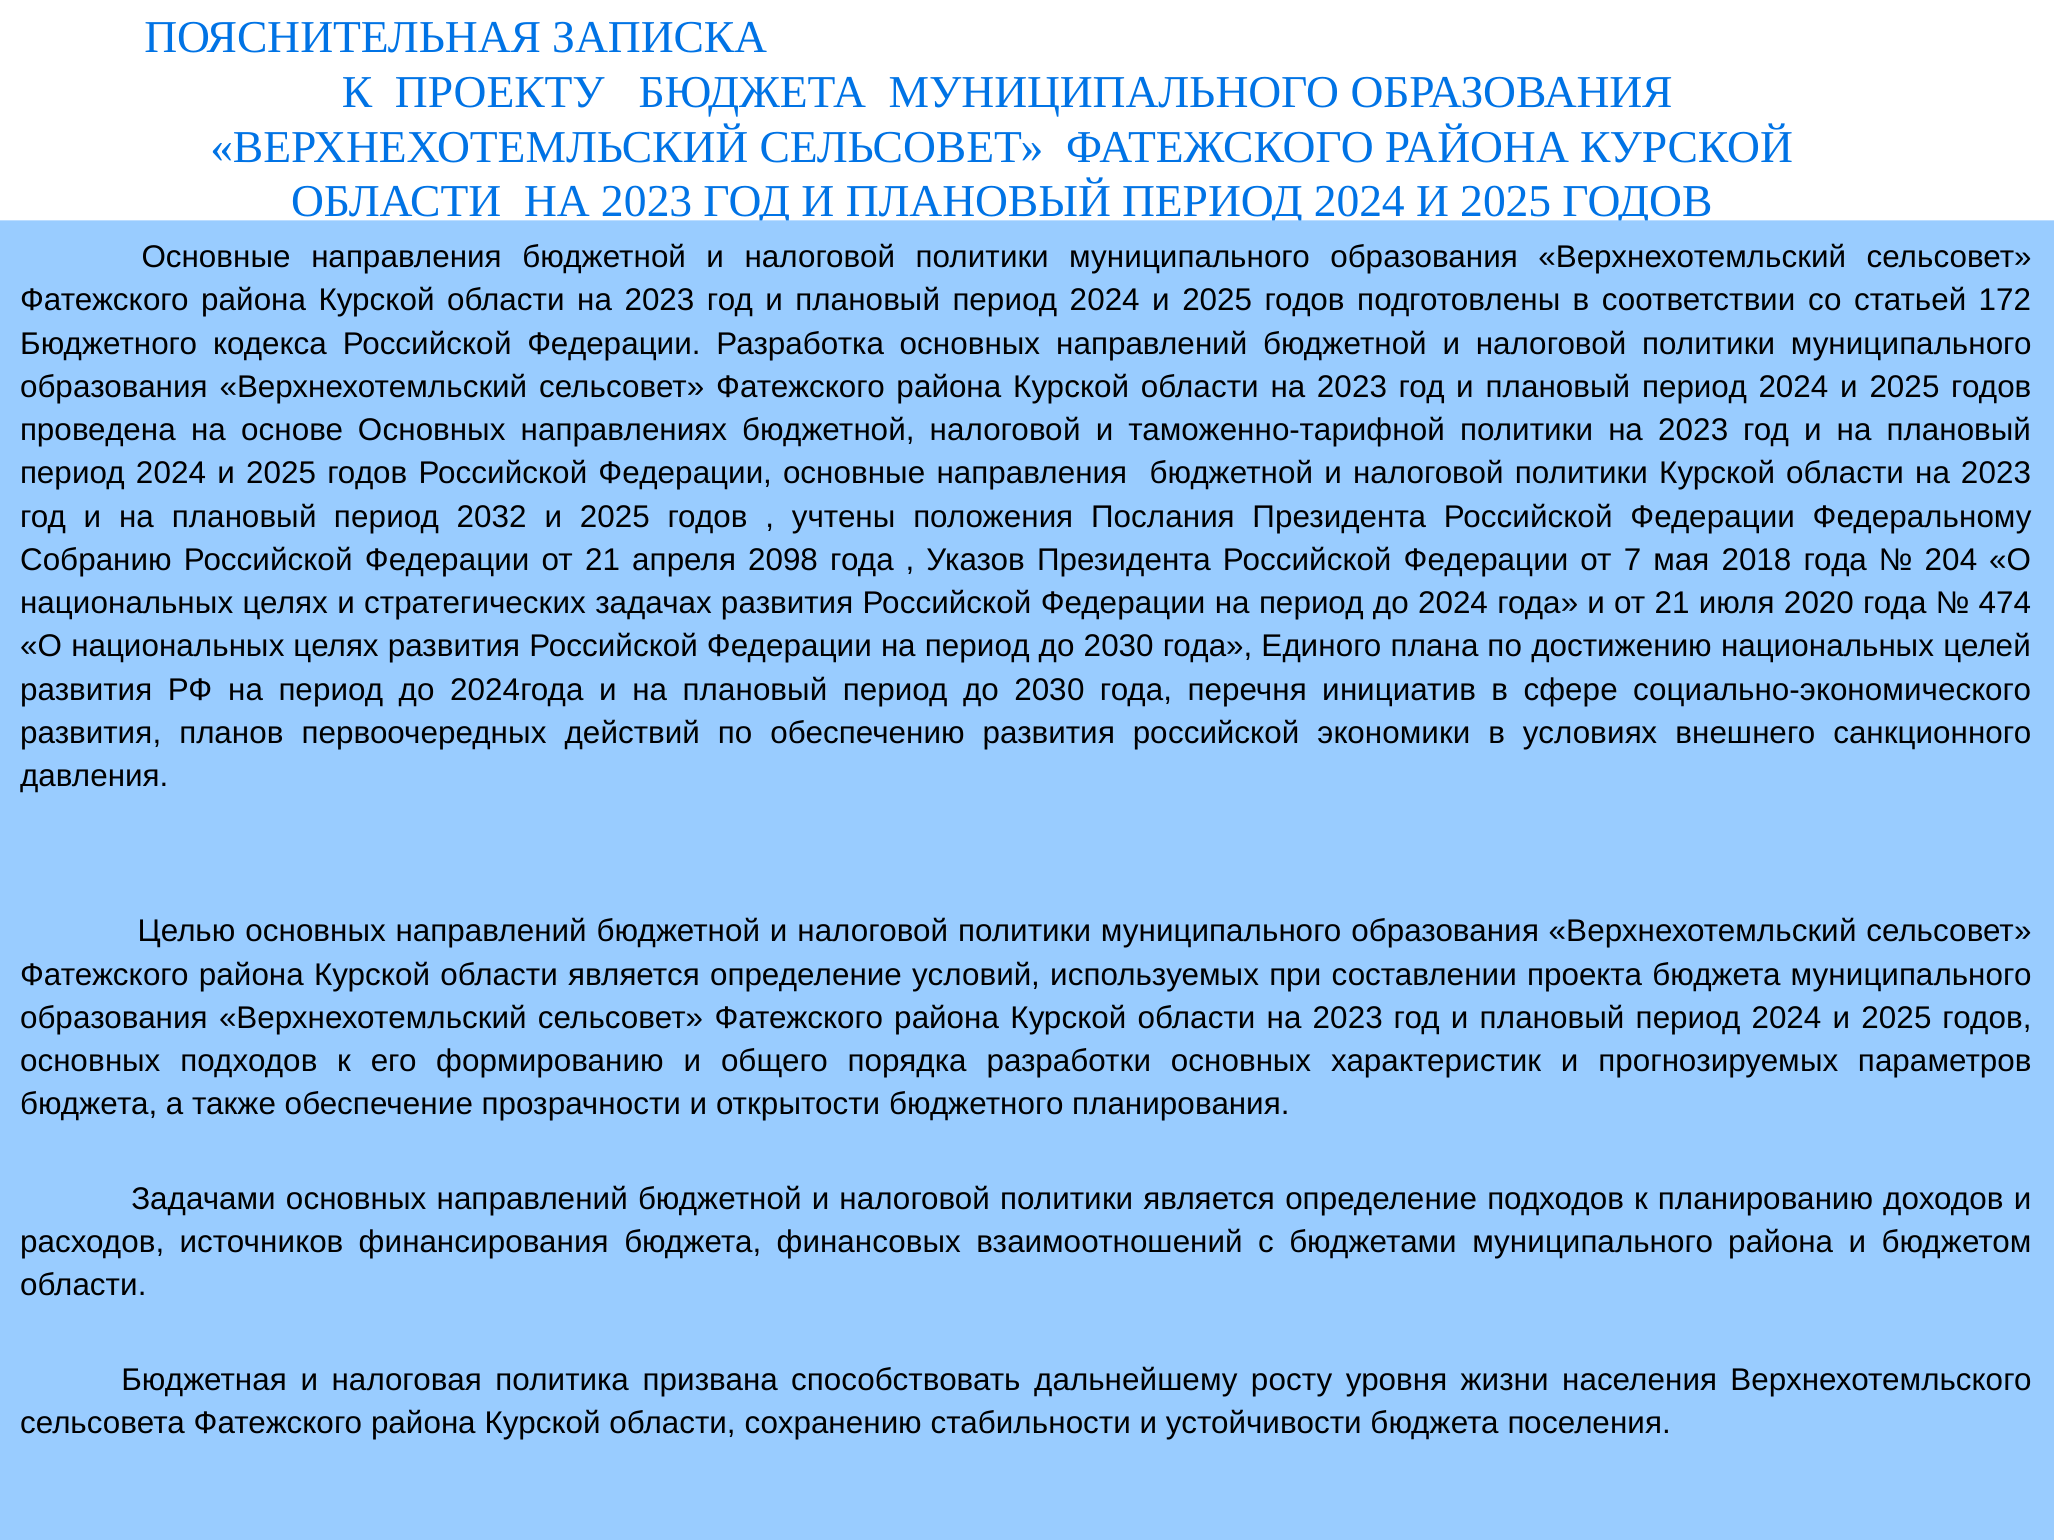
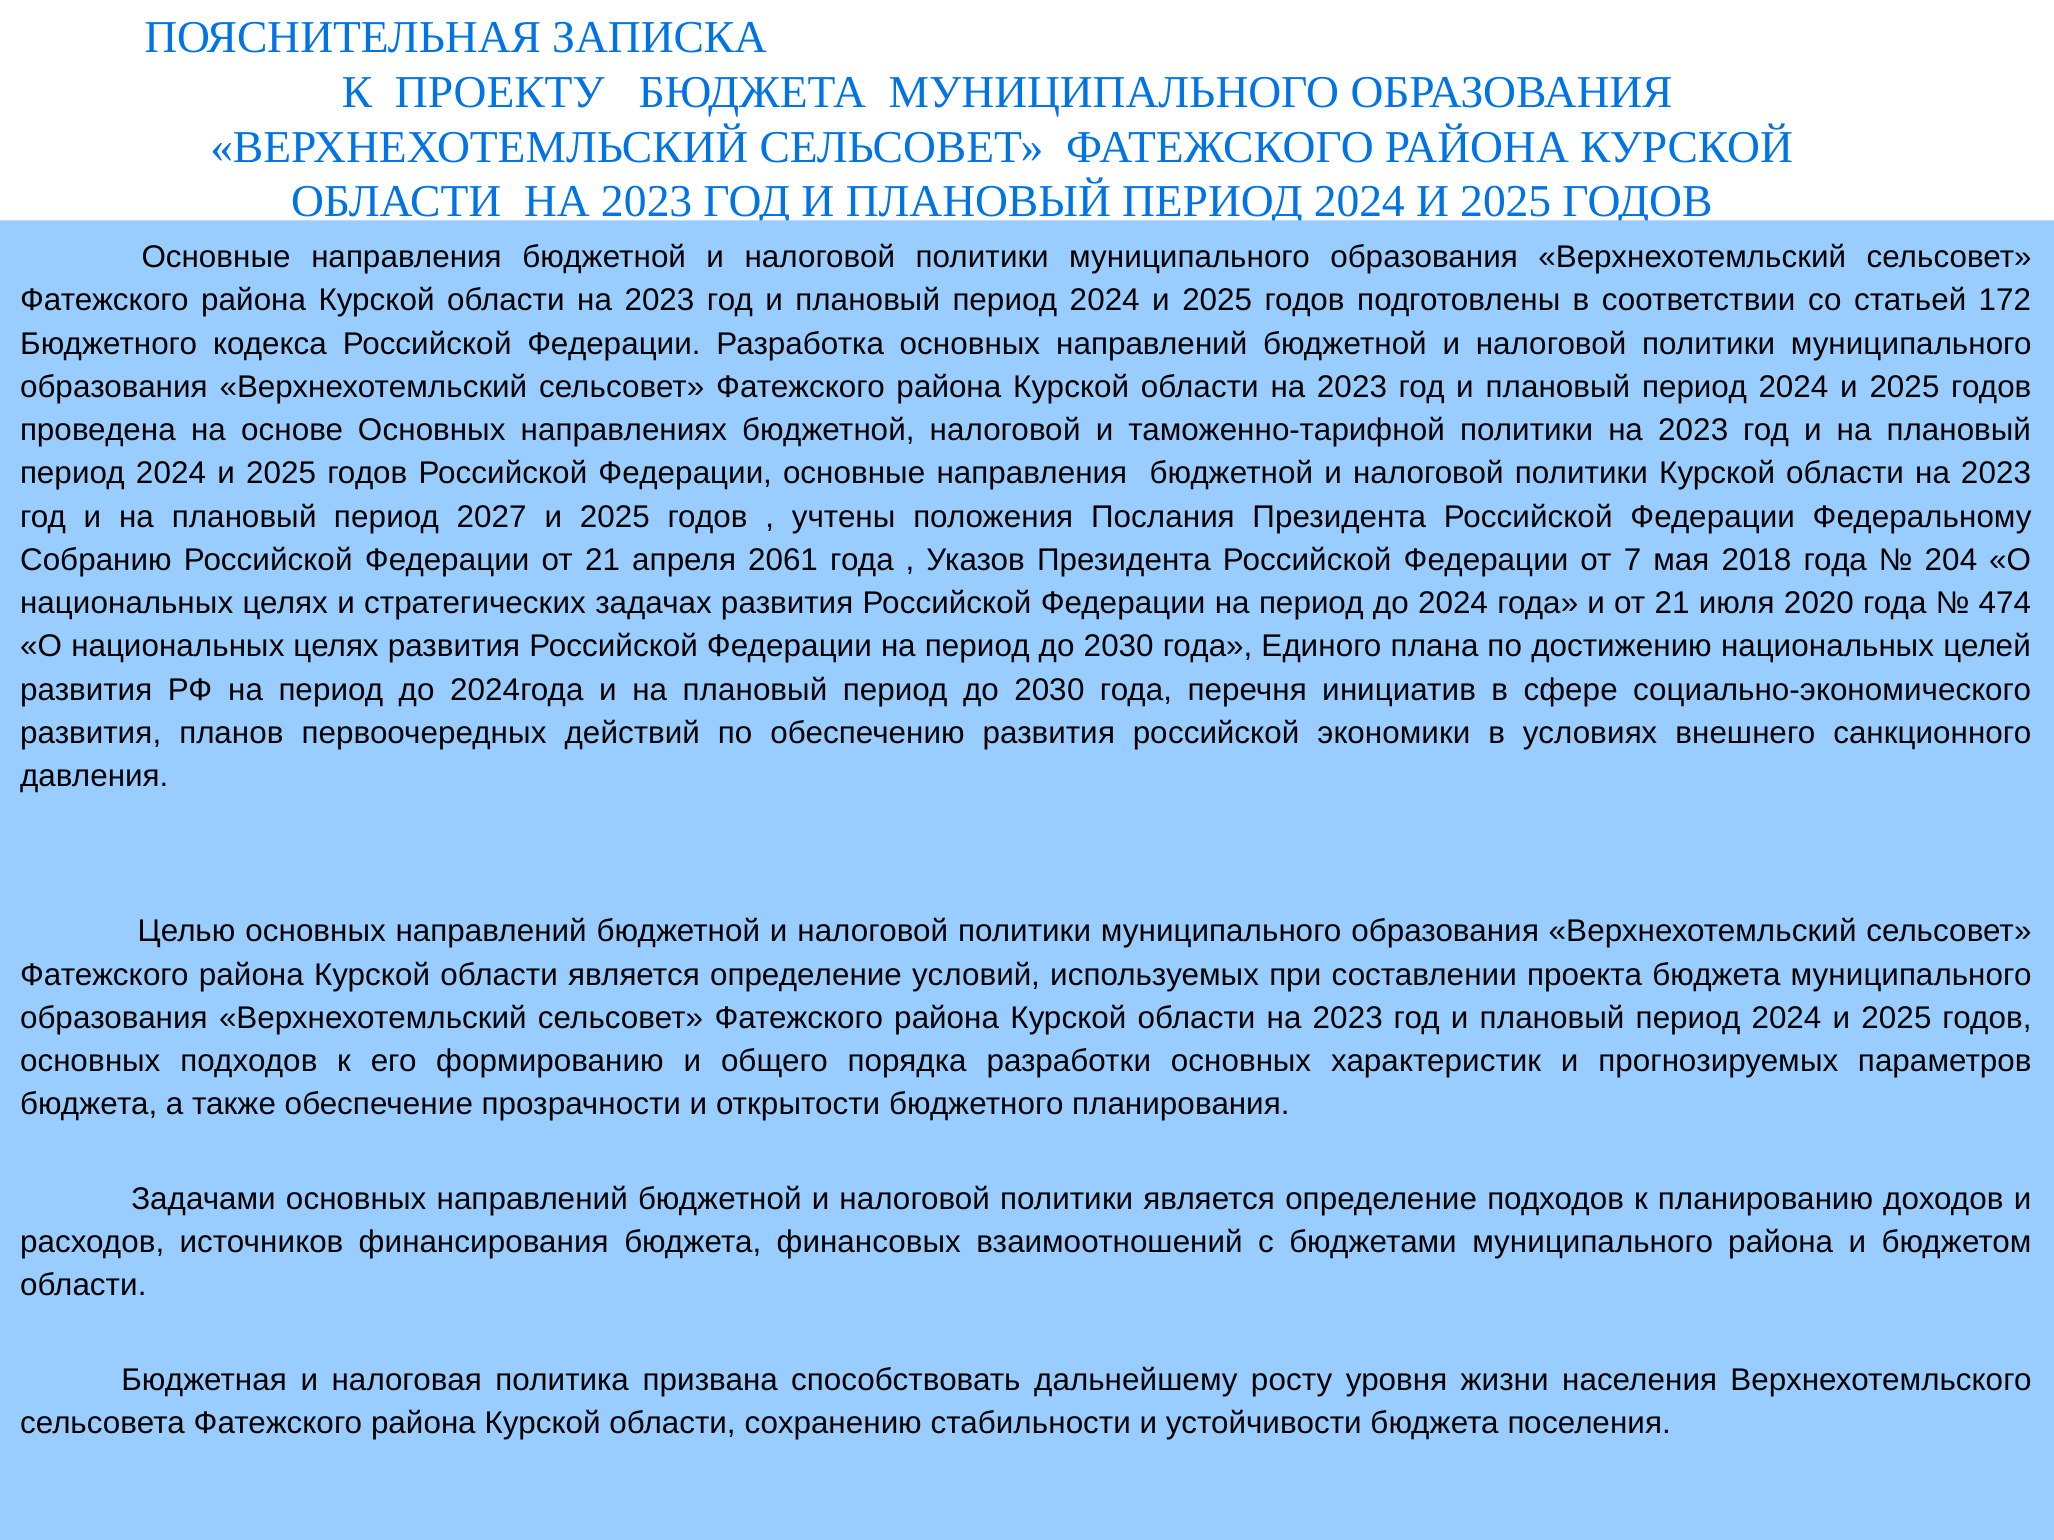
2032: 2032 -> 2027 (492, 517)
2098: 2098 -> 2061 (783, 560)
